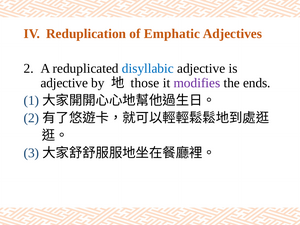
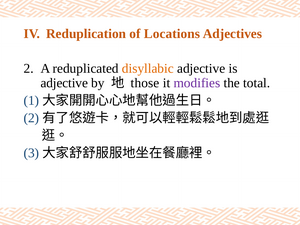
Emphatic: Emphatic -> Locations (172, 34)
disyllabic colour: blue -> orange (148, 69)
ends: ends -> total (257, 83)
